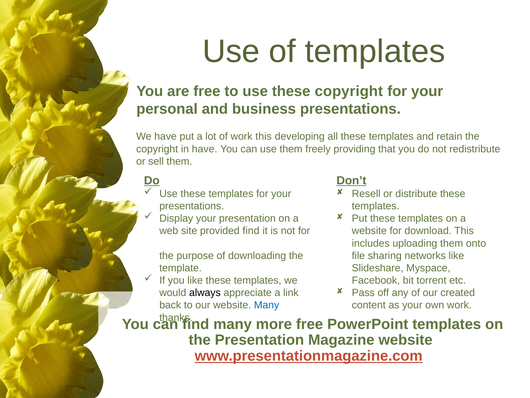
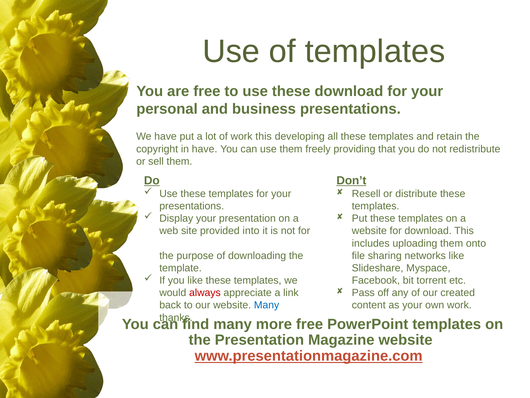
these copyright: copyright -> download (349, 91)
provided find: find -> into (251, 231)
always colour: black -> red (205, 292)
